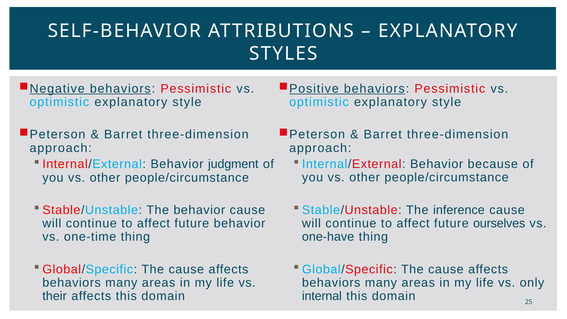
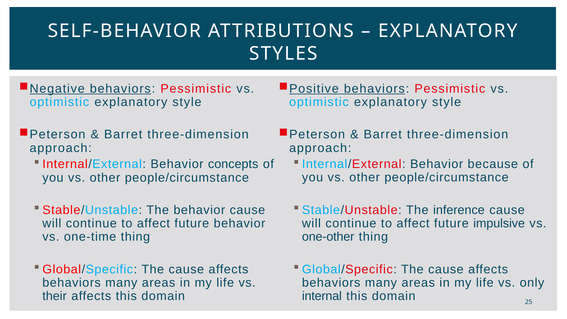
judgment: judgment -> concepts (233, 164)
ourselves: ourselves -> impulsive (499, 223)
one-have: one-have -> one-other (328, 237)
